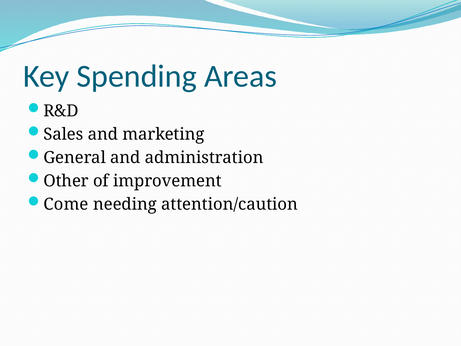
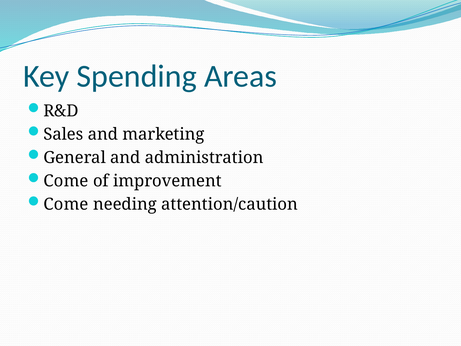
Other: Other -> Come (66, 181)
